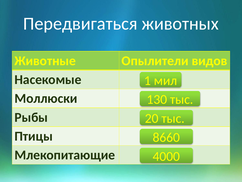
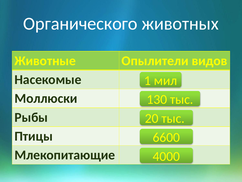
Передвигаться: Передвигаться -> Органического (80, 24)
8660: 8660 -> 6600 (166, 137)
